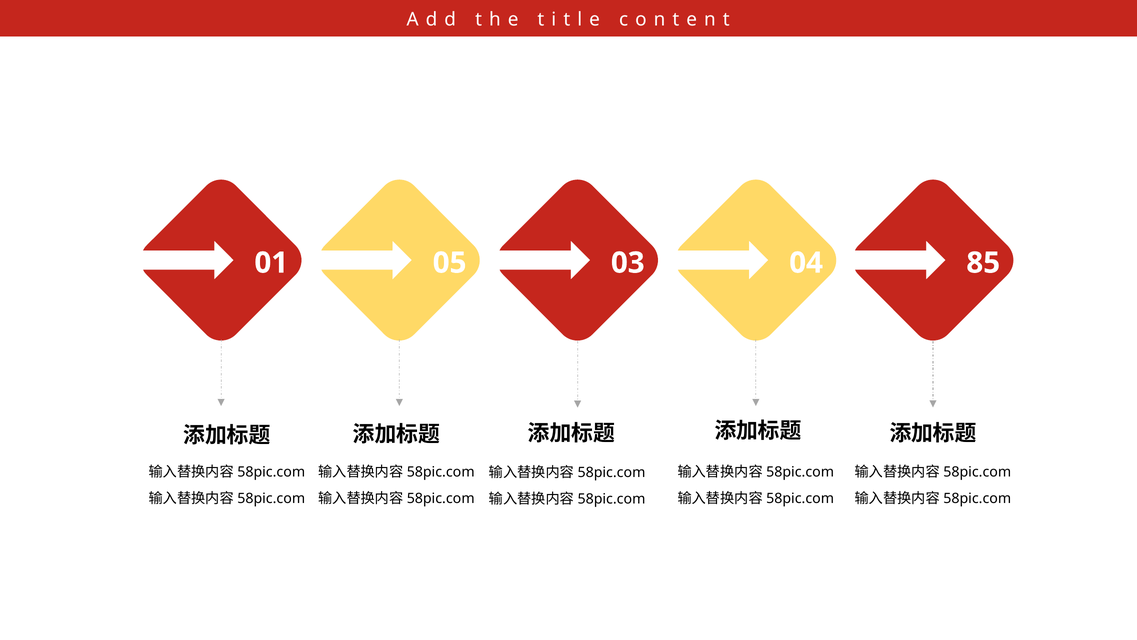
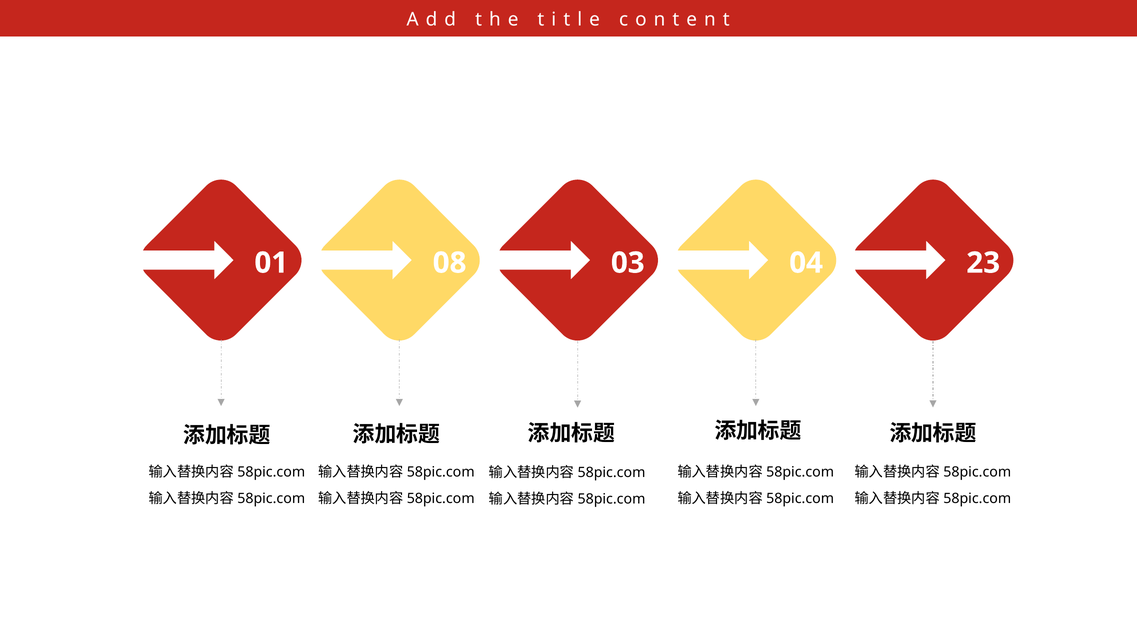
05: 05 -> 08 (450, 263)
85: 85 -> 23 (983, 263)
